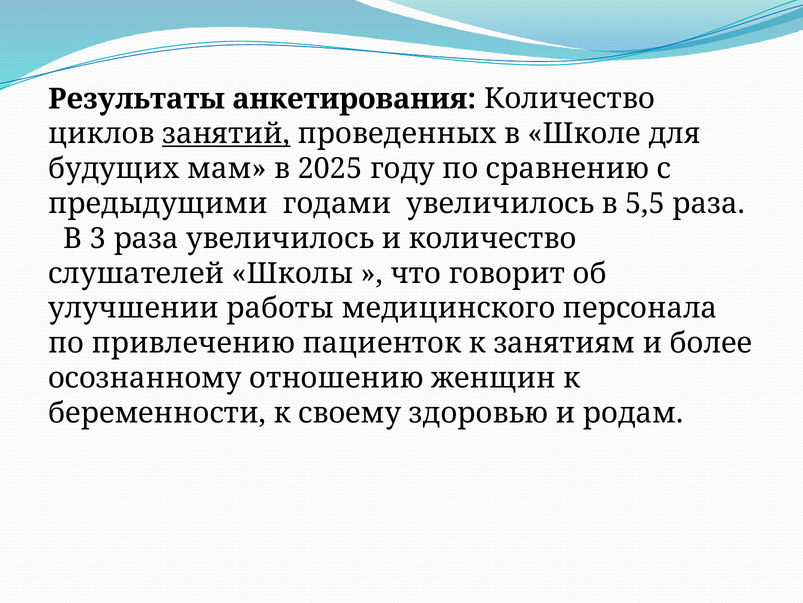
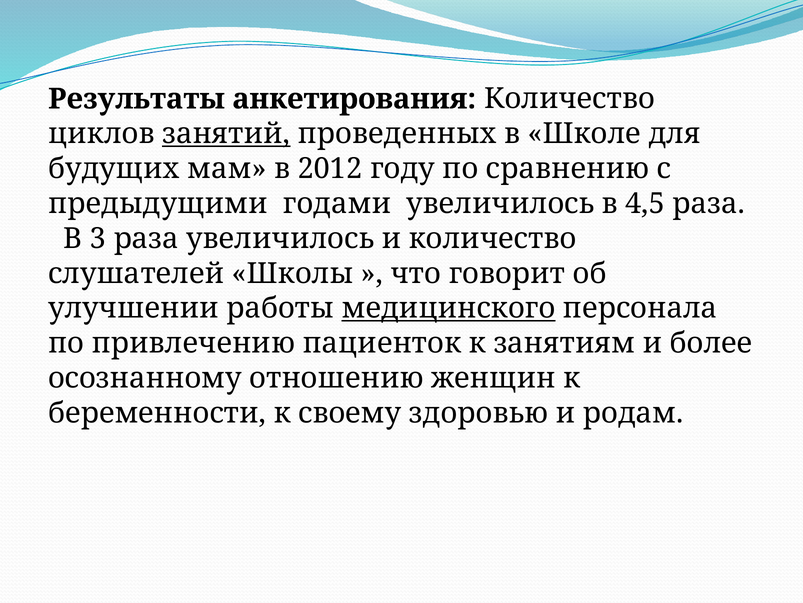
2025: 2025 -> 2012 (330, 169)
5,5: 5,5 -> 4,5 (645, 203)
медицинского underline: none -> present (449, 308)
